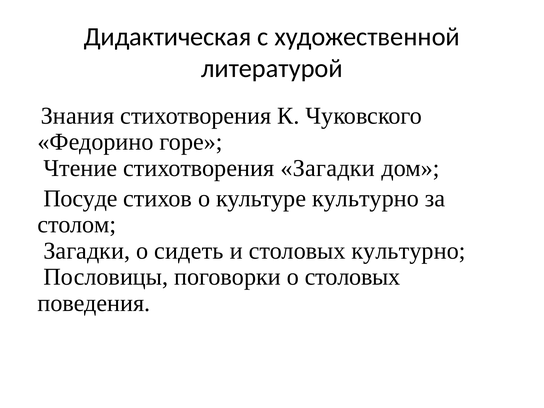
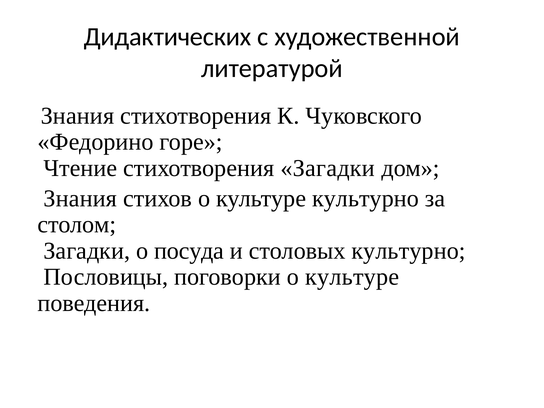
Дидактическая: Дидактическая -> Дидактических (168, 37)
Посуде: Посуде -> Знания (80, 199)
сидеть: сидеть -> посуда (189, 251)
поговорки о столовых: столовых -> культуре (352, 277)
